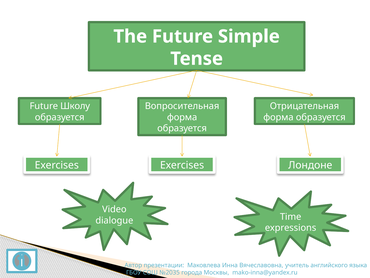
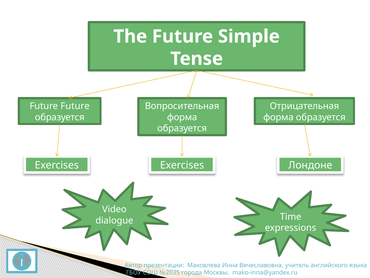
Future Школу: Школу -> Future (75, 106)
